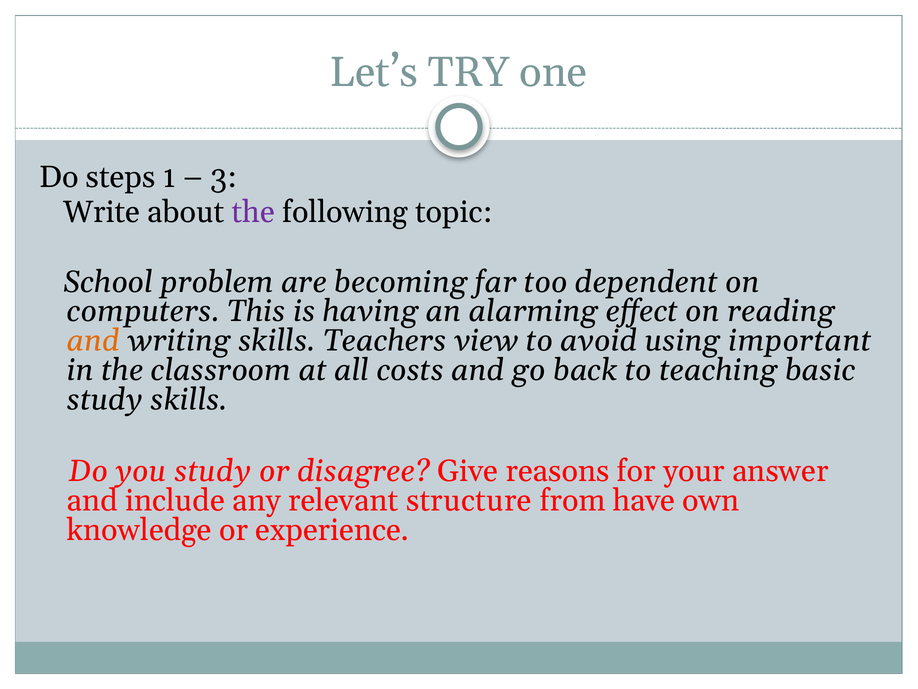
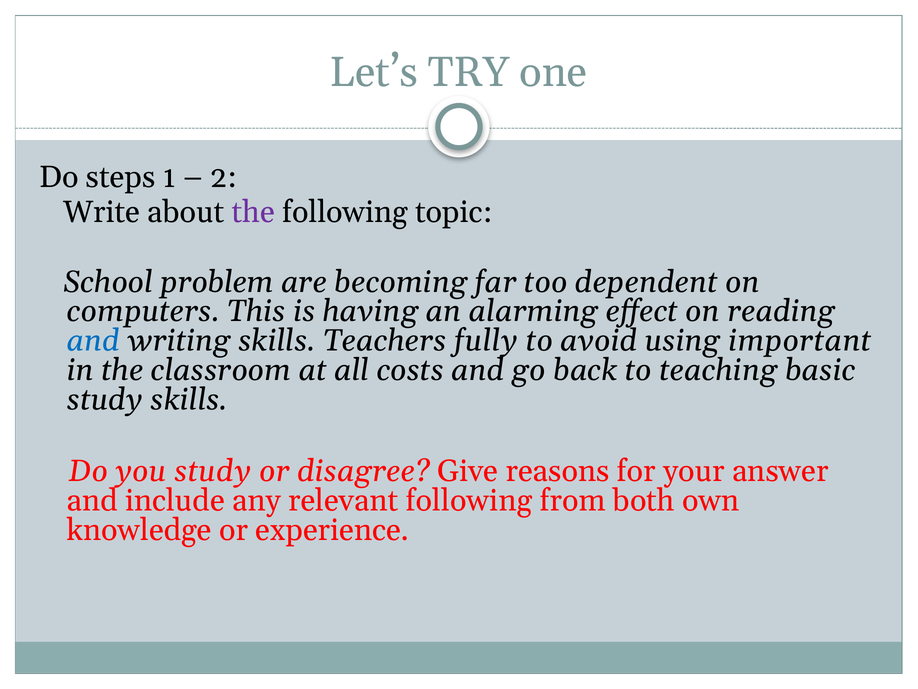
3: 3 -> 2 (223, 177)
and colour: orange -> blue (93, 341)
view: view -> fully (486, 341)
relevant structure: structure -> following (469, 500)
have: have -> both (644, 500)
